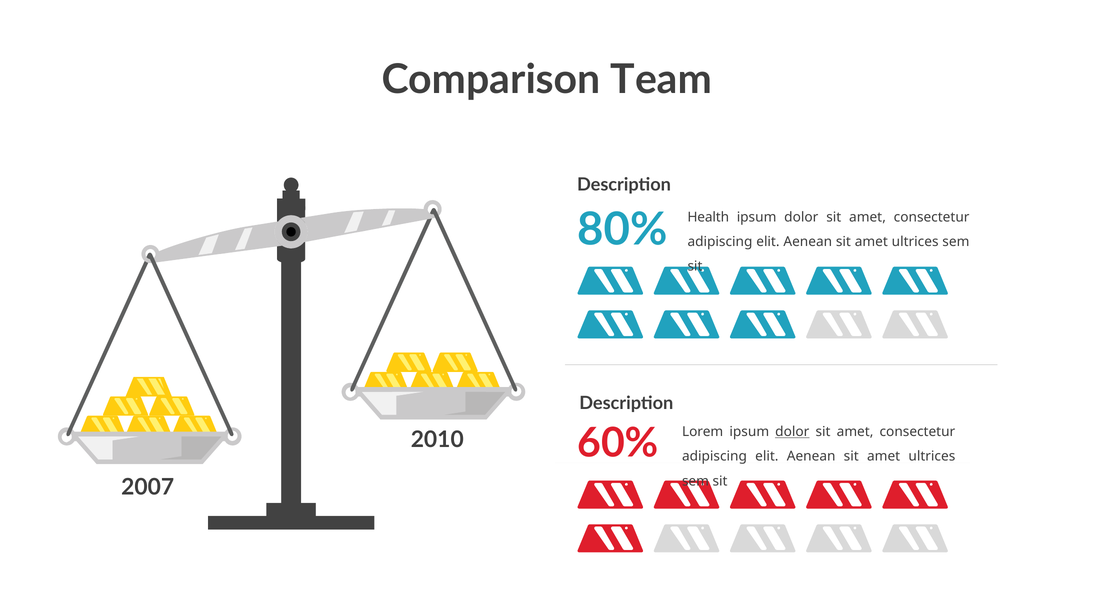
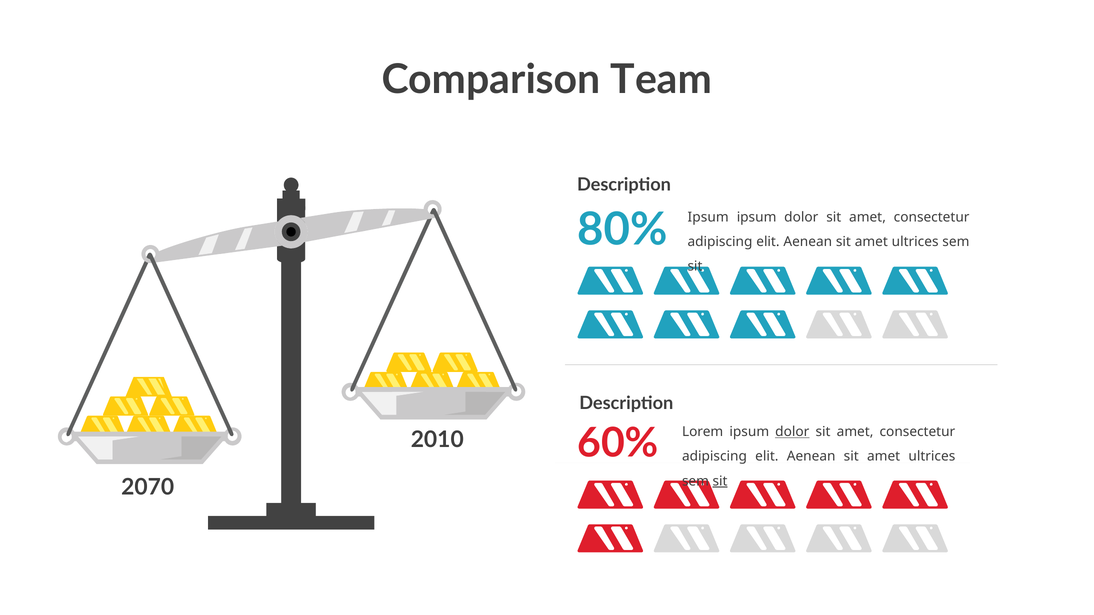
80% Health: Health -> Ipsum (708, 217)
sit underline: none -> present (720, 481)
2007: 2007 -> 2070 (148, 488)
